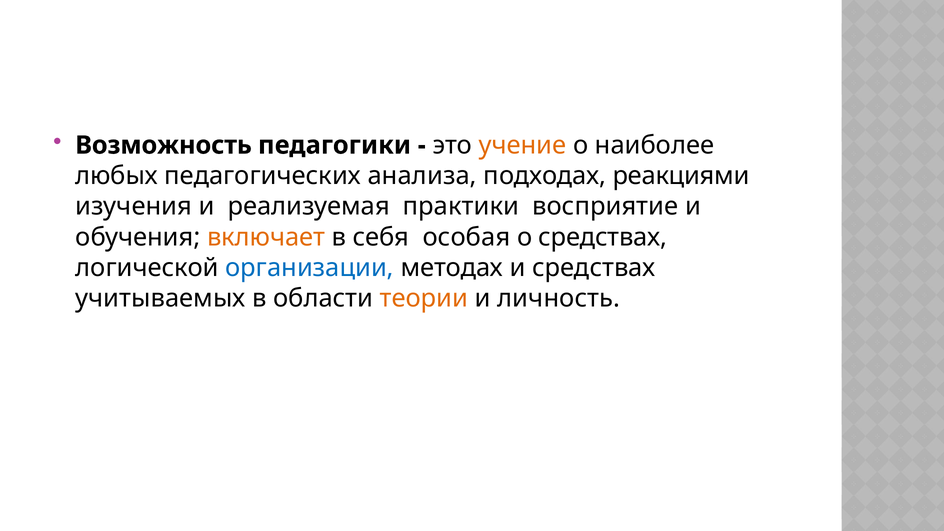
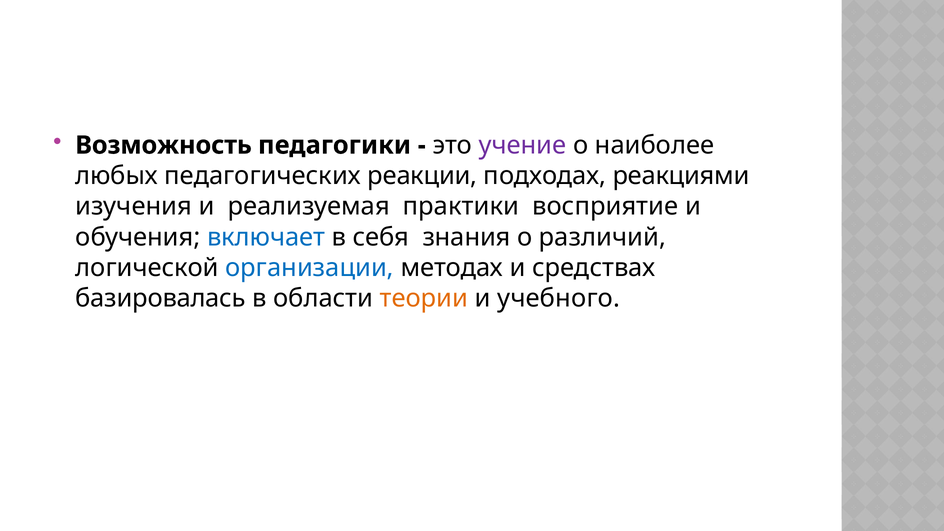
учение colour: orange -> purple (523, 145)
анализа: анализа -> реакции (422, 176)
включает colour: orange -> blue (266, 237)
особая: особая -> знания (467, 237)
о средствах: средствах -> различий (602, 237)
учитываемых: учитываемых -> базировалась (161, 299)
личность: личность -> учебного (559, 299)
